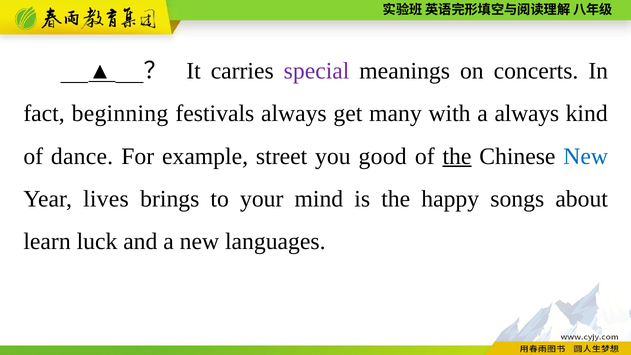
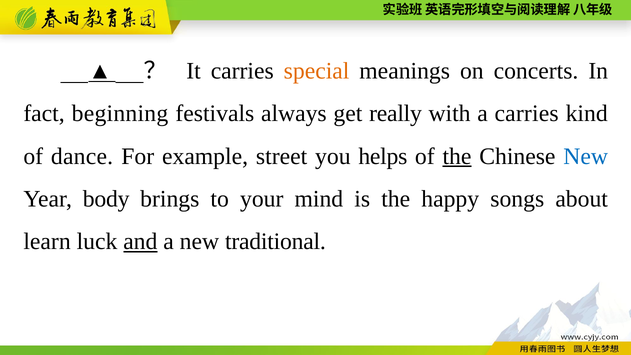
special colour: purple -> orange (317, 71)
many: many -> really (396, 114)
a always: always -> carries (527, 114)
good: good -> helps (383, 156)
lives: lives -> body (106, 199)
and underline: none -> present (140, 241)
languages: languages -> traditional (275, 241)
